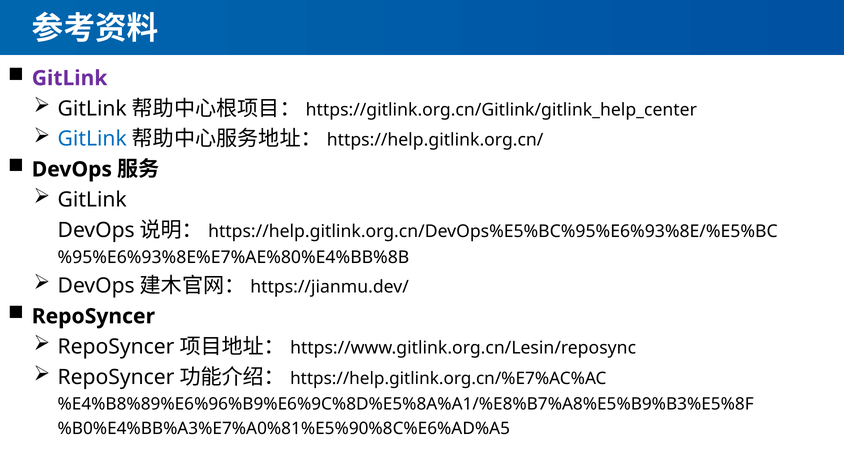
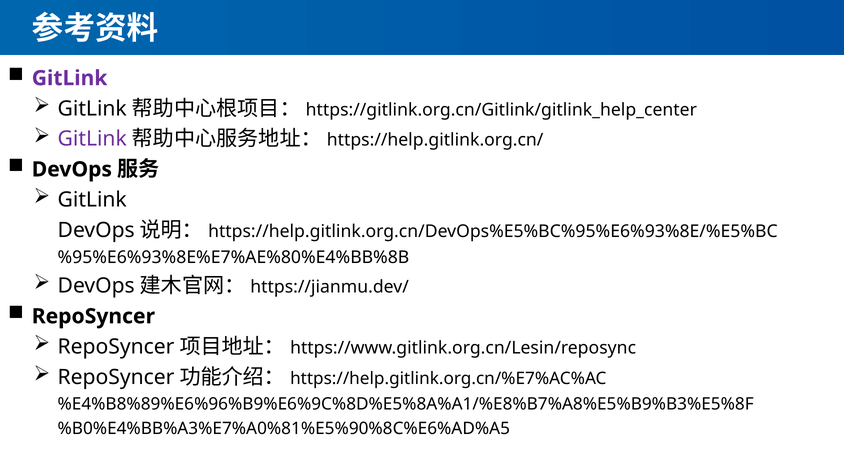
GitLink colour: blue -> purple (92, 139)
